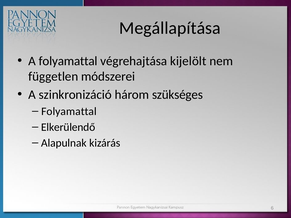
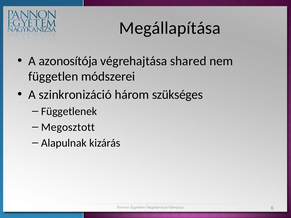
A folyamattal: folyamattal -> azonosítója (68, 61)
kijelölt: kijelölt -> shared (188, 61)
Folyamattal: Folyamattal -> Függetlenek (69, 111)
Elkerülendő: Elkerülendő -> Megosztott (68, 127)
